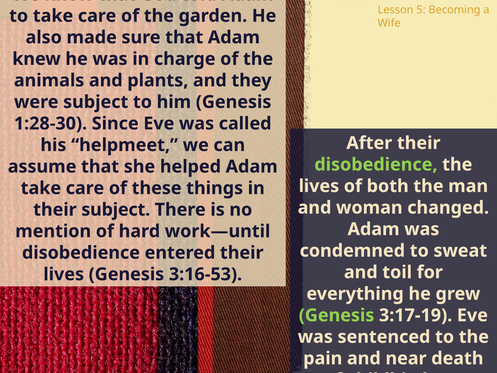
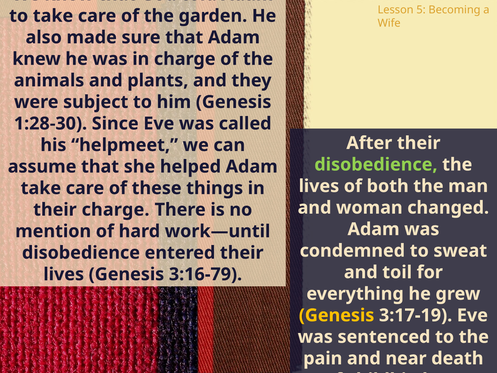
their subject: subject -> charge (116, 210)
3:16-53: 3:16-53 -> 3:16-79 (206, 274)
Genesis colour: light green -> yellow (337, 315)
